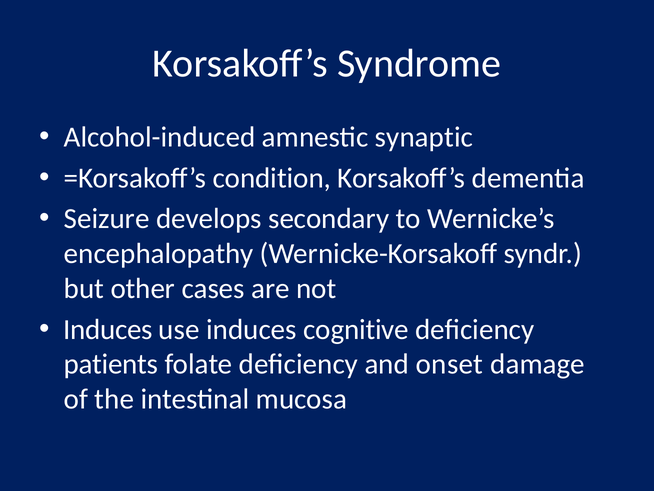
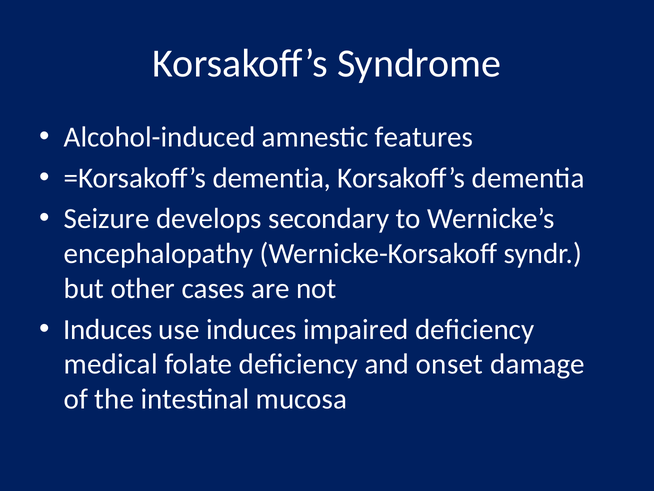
synaptic: synaptic -> features (424, 137)
=Korsakoff’s condition: condition -> dementia (272, 178)
cognitive: cognitive -> impaired (356, 329)
patients: patients -> medical (111, 364)
